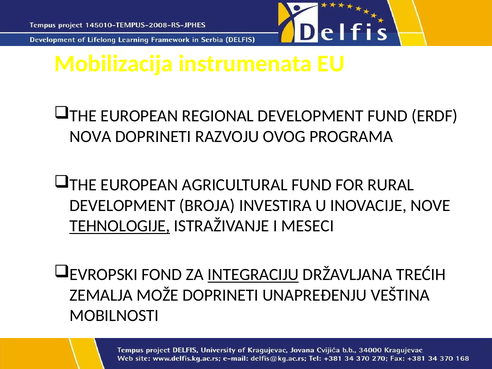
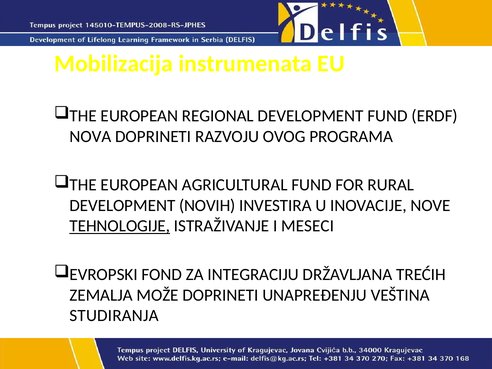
BROJA: BROJA -> NOVIH (207, 206)
INTEGRACIJU underline: present -> none (253, 275)
MOBILNOSTI: MOBILNOSTI -> STUDIRANJA (114, 316)
